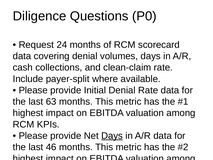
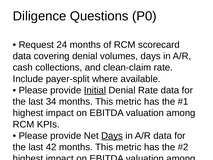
Initial underline: none -> present (95, 90)
63: 63 -> 34 (51, 101)
46: 46 -> 42 (51, 147)
